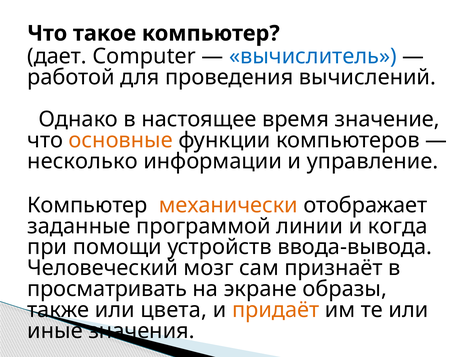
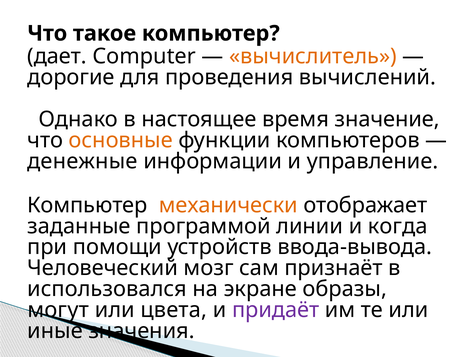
вычислитель colour: blue -> orange (313, 56)
работой: работой -> дорогие (71, 77)
несколько: несколько -> денежные (82, 161)
просматривать: просматривать -> использовался (107, 289)
также: также -> могут (58, 310)
придаёт colour: orange -> purple (276, 310)
